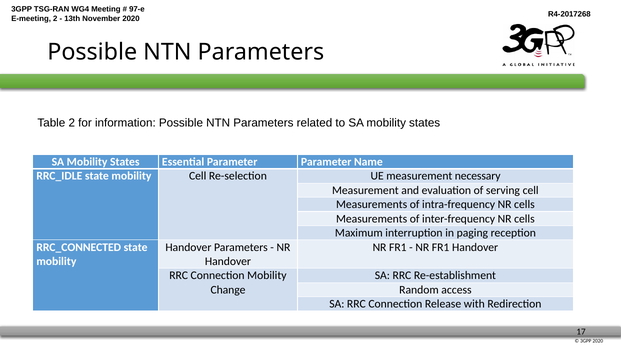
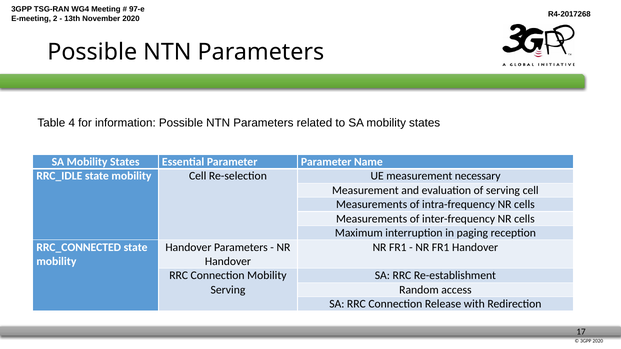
Table 2: 2 -> 4 (72, 123)
Change: Change -> Serving (228, 290)
